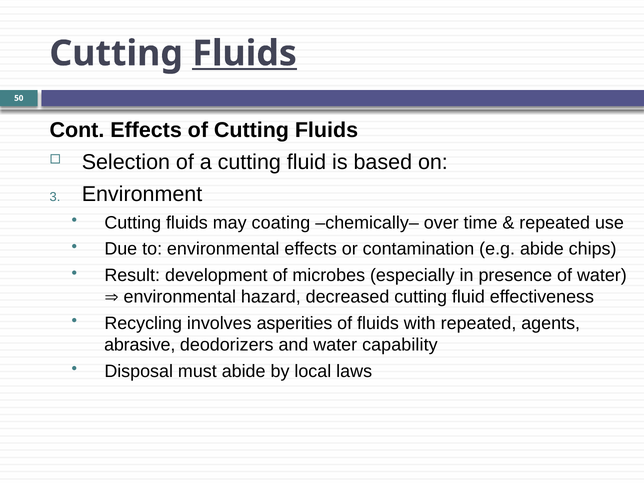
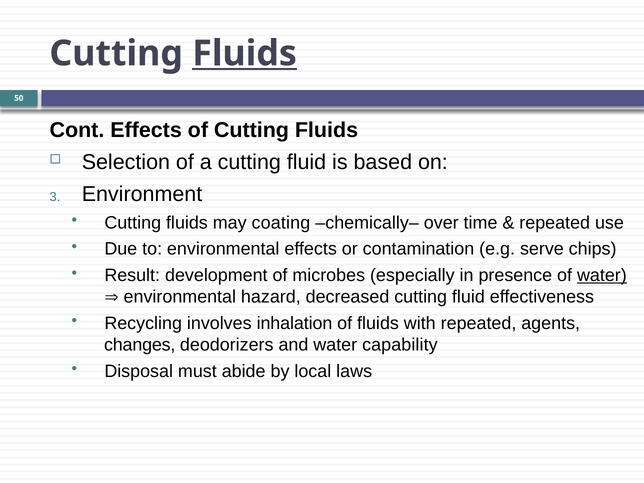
e.g abide: abide -> serve (542, 249)
water underline: none -> present (602, 275)
asperities: asperities -> inhalation (294, 323)
abrasive: abrasive -> changes (140, 345)
